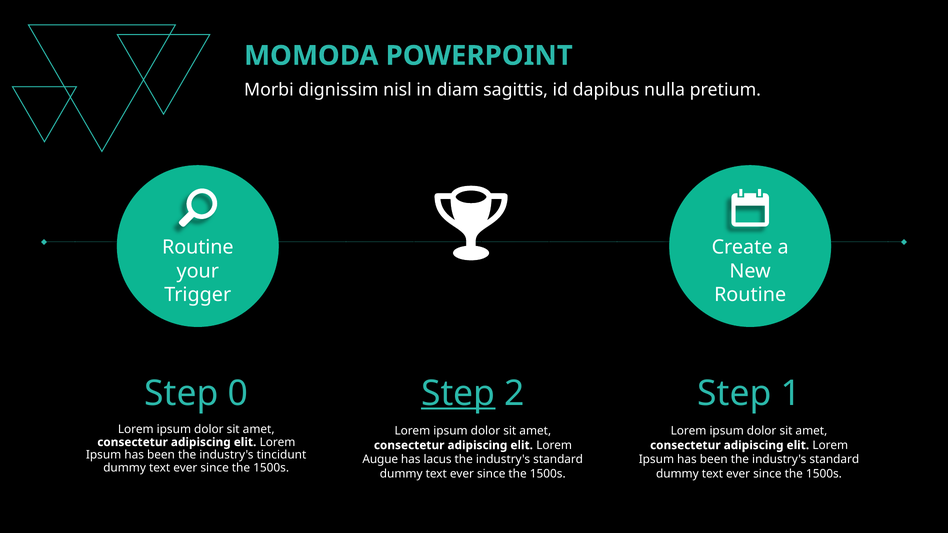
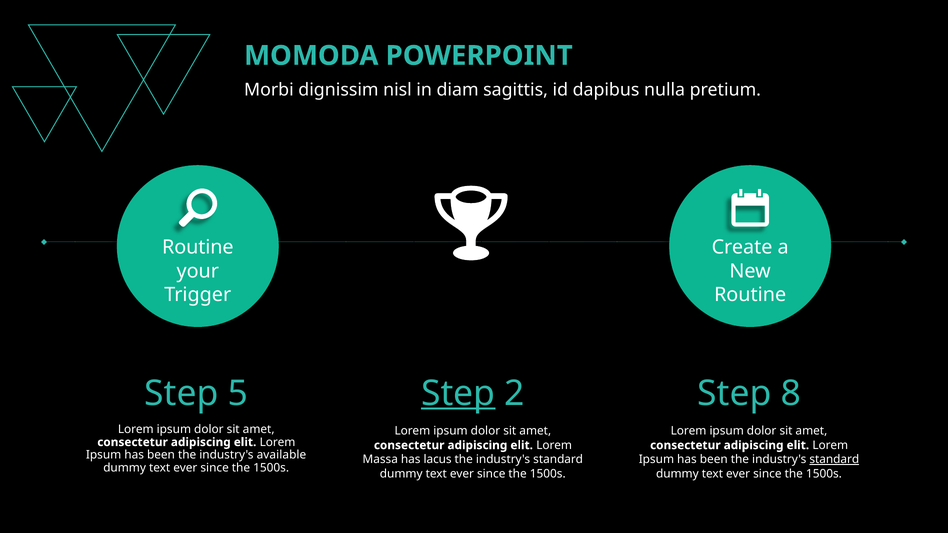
0: 0 -> 5 (238, 393)
1: 1 -> 8 (791, 393)
tincidunt: tincidunt -> available (281, 455)
Augue: Augue -> Massa (380, 460)
standard underline: none -> present (834, 460)
